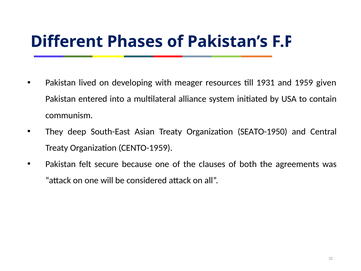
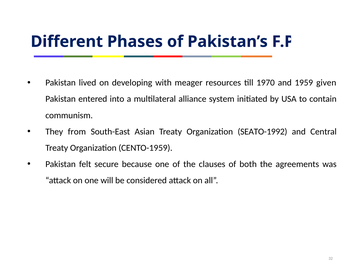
1931: 1931 -> 1970 (266, 83)
deep: deep -> from (77, 131)
SEATO-1950: SEATO-1950 -> SEATO-1992 (262, 131)
